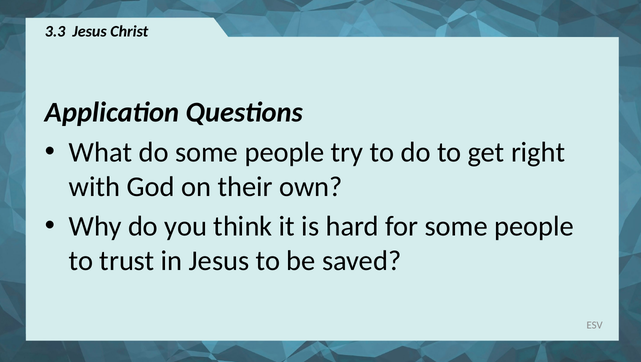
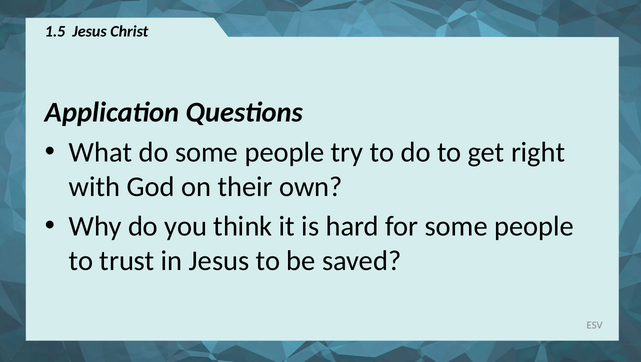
3.3: 3.3 -> 1.5 (55, 31)
